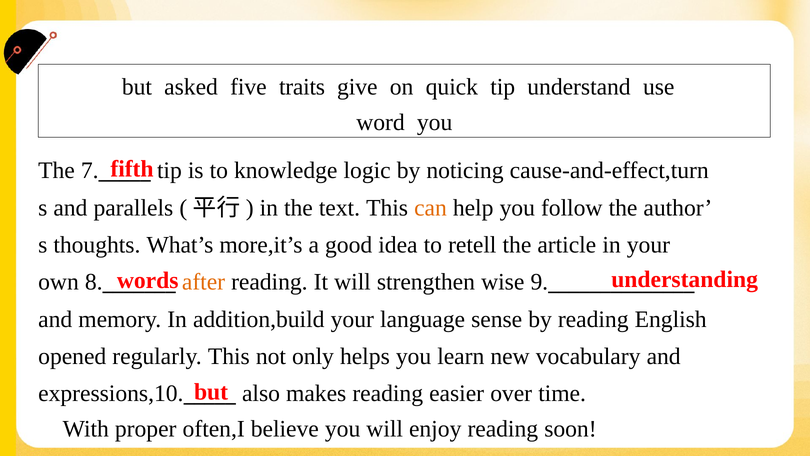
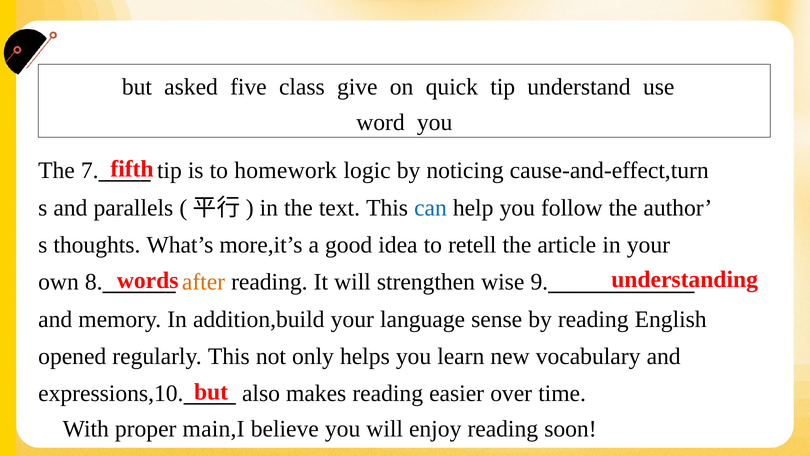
traits: traits -> class (302, 87)
knowledge: knowledge -> homework (286, 171)
can colour: orange -> blue (431, 208)
often,I: often,I -> main,I (214, 429)
